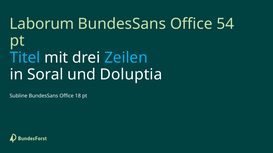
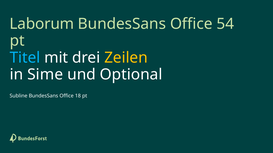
Zeilen colour: light blue -> yellow (126, 58)
Soral: Soral -> Sime (45, 75)
Doluptia: Doluptia -> Optional (131, 75)
